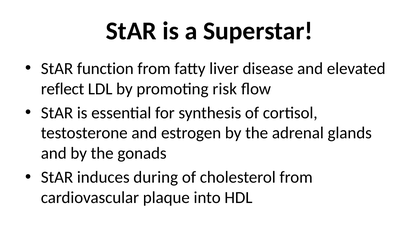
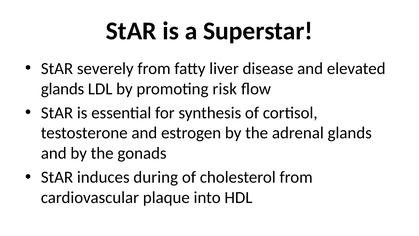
function: function -> severely (105, 68)
reflect: reflect -> glands (63, 89)
